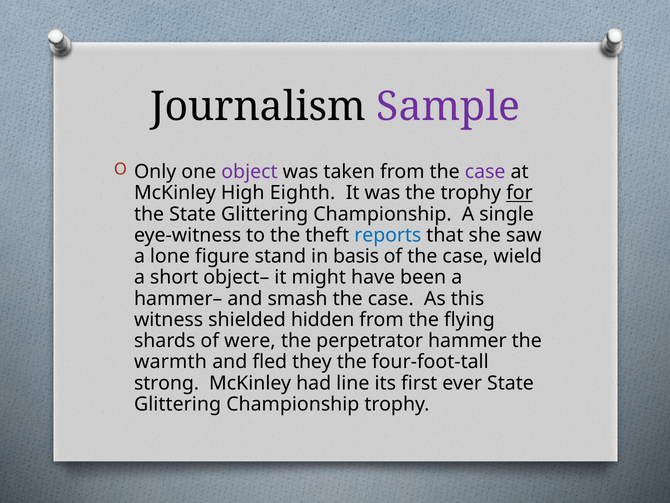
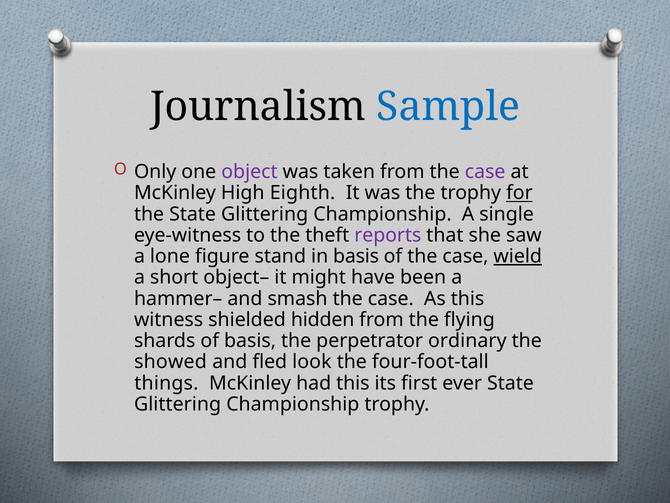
Sample colour: purple -> blue (448, 107)
reports colour: blue -> purple (388, 235)
wield underline: none -> present (518, 256)
of were: were -> basis (250, 341)
hammer: hammer -> ordinary (467, 341)
warmth: warmth -> showed (170, 362)
they: they -> look (312, 362)
strong: strong -> things (166, 383)
had line: line -> this (353, 383)
